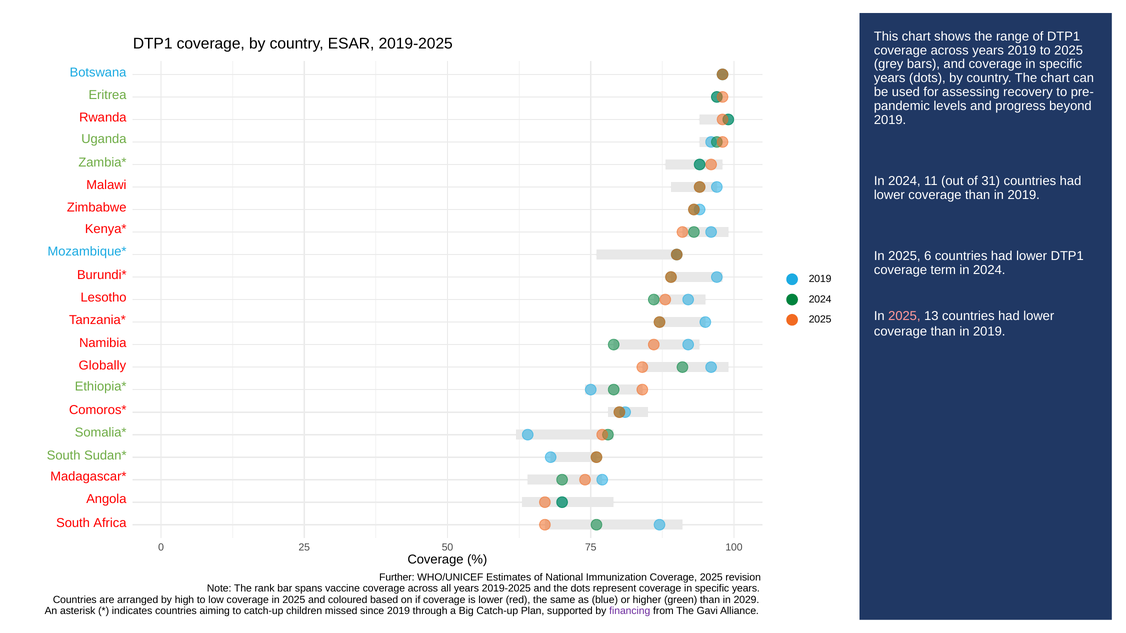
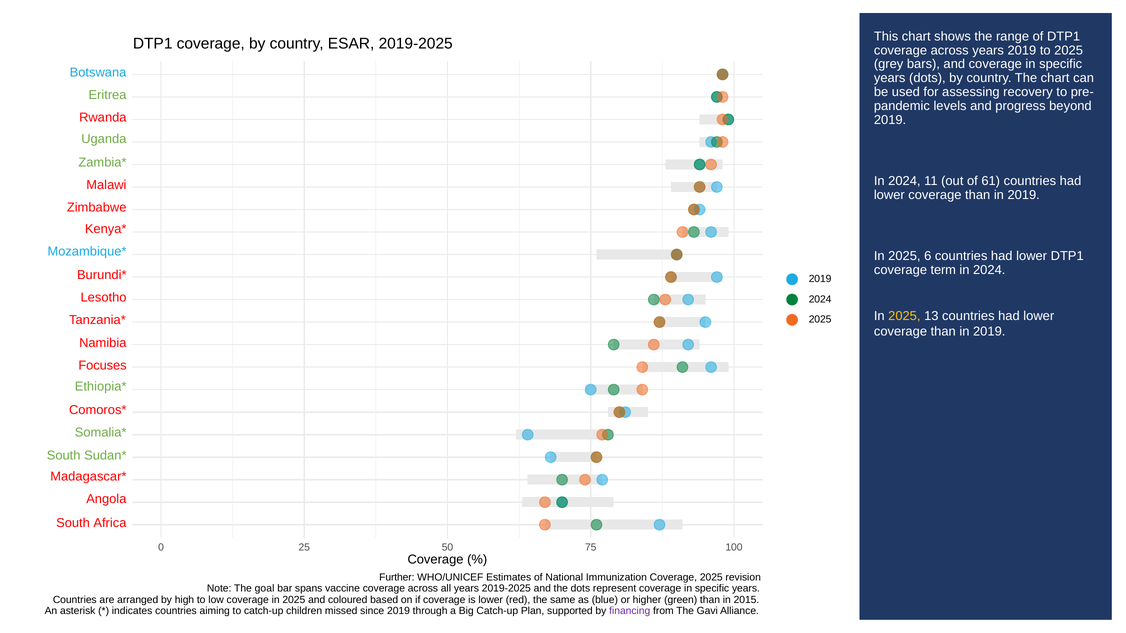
31: 31 -> 61 (991, 181)
2025 colour: pink -> yellow (904, 316)
Globally: Globally -> Focuses (103, 365)
rank: rank -> goal (265, 589)
2029: 2029 -> 2015 (746, 600)
